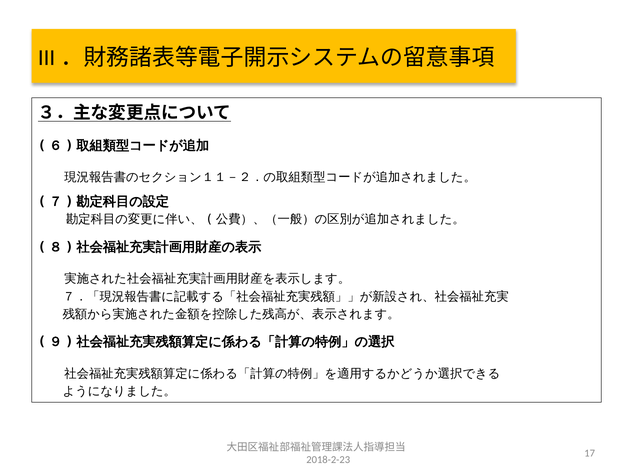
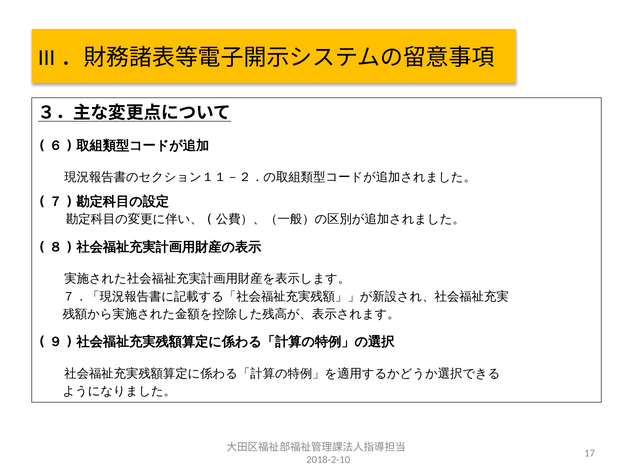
2018-2-23: 2018-2-23 -> 2018-2-10 (328, 460)
